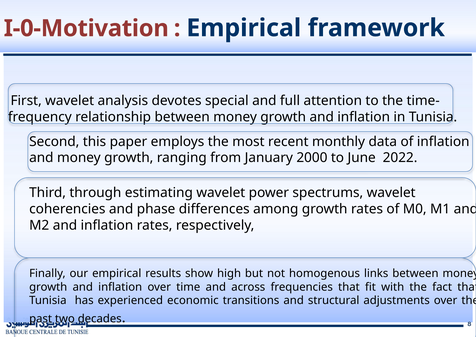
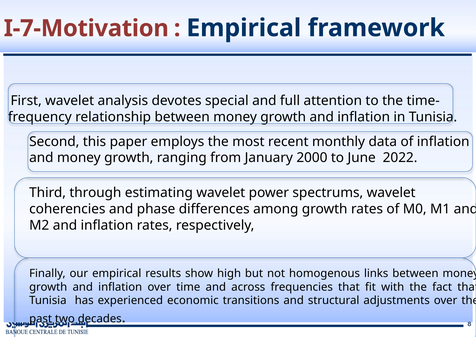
I-0-Motivation: I-0-Motivation -> I-7-Motivation (86, 28)
